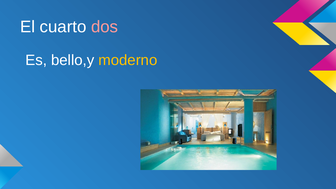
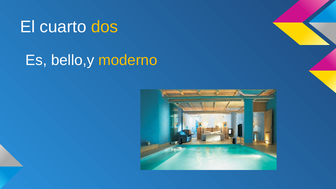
dos colour: pink -> yellow (105, 27)
